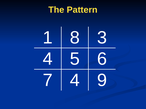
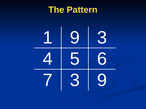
1 8: 8 -> 9 (75, 38)
7 4: 4 -> 3 (75, 81)
